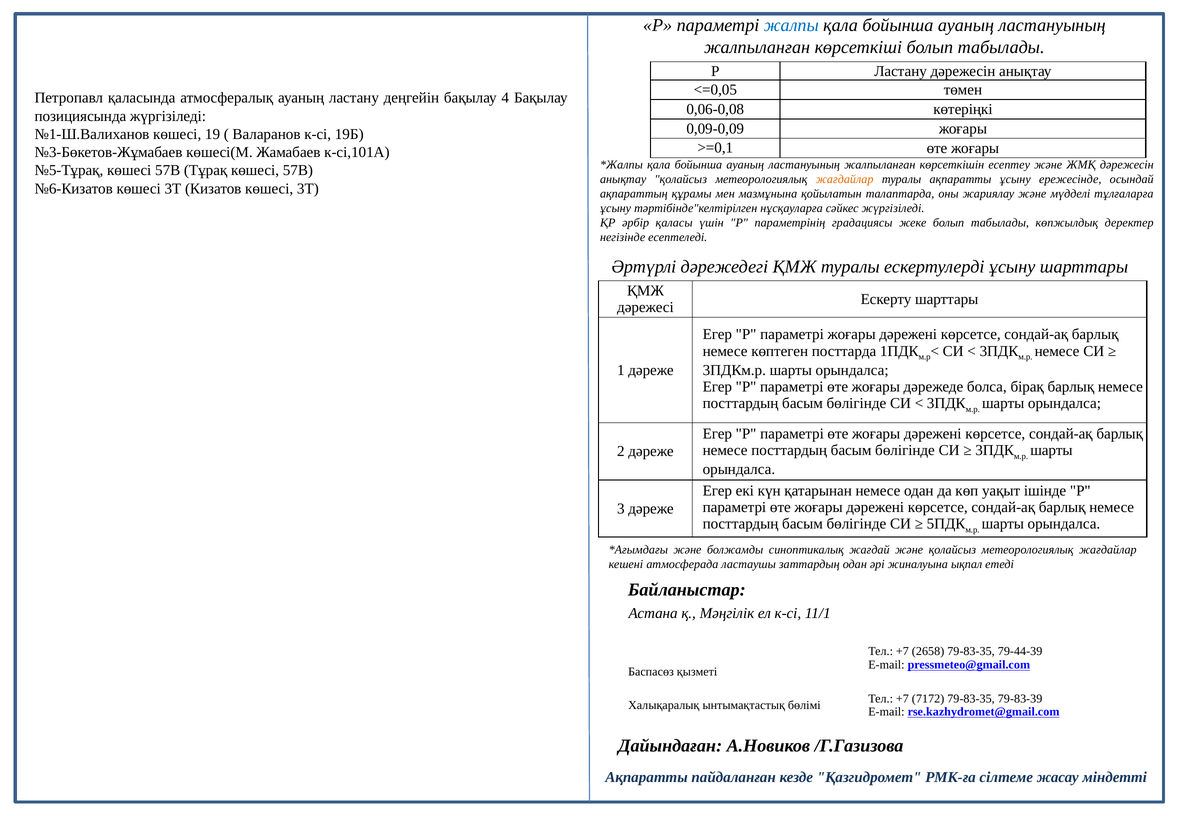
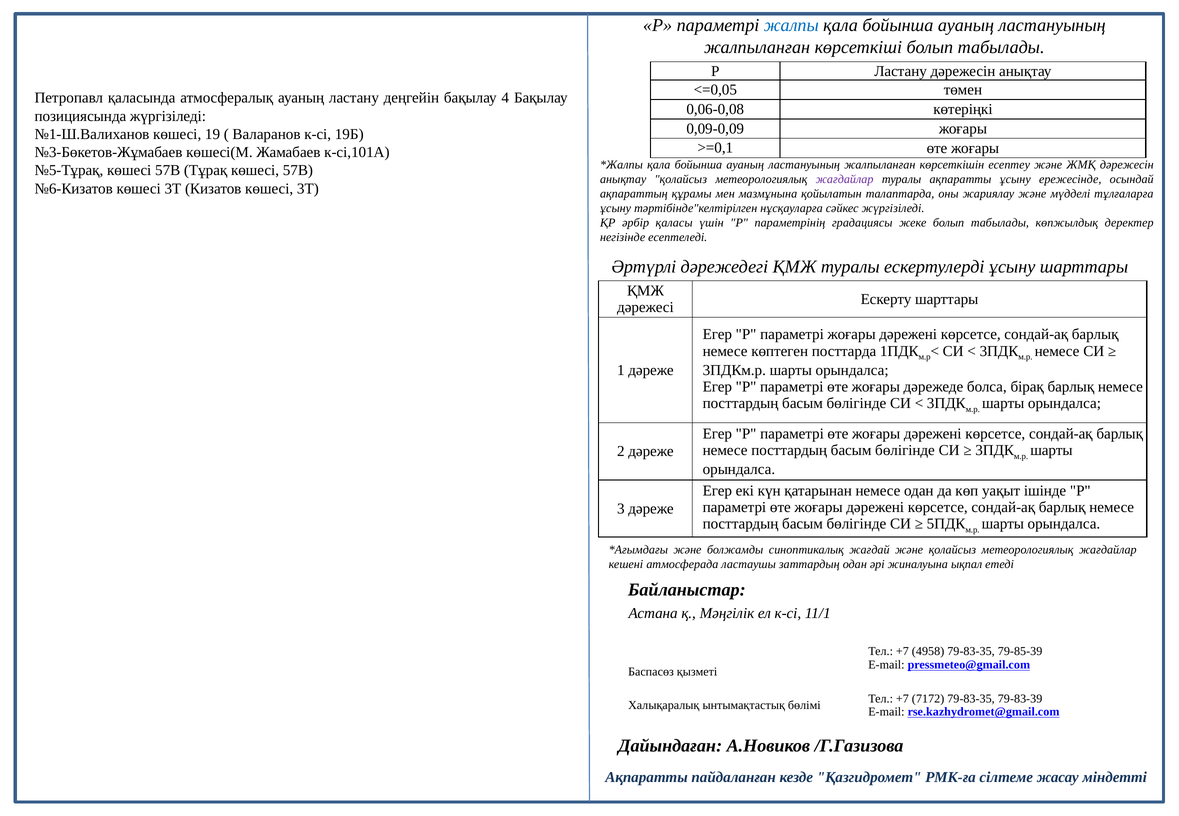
жағдайлар colour: orange -> purple (845, 179)
2658: 2658 -> 4958 (928, 652)
79-44-39: 79-44-39 -> 79-85-39 (1020, 652)
